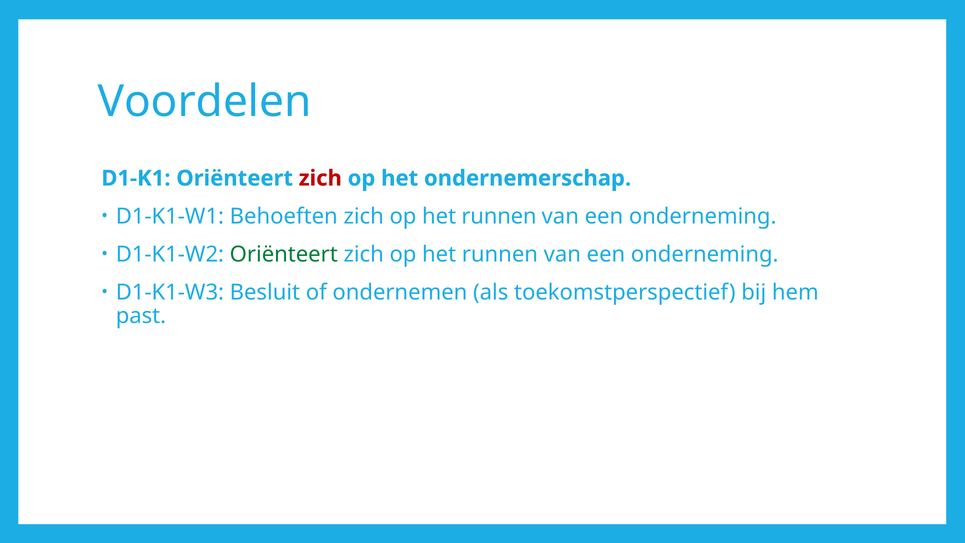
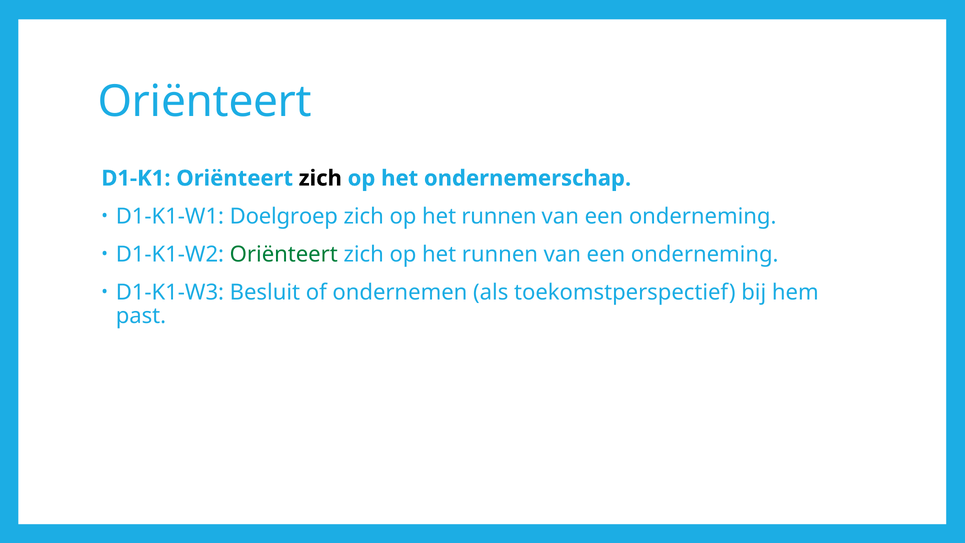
Voordelen: Voordelen -> Oriënteert (205, 102)
zich colour: red -> black (320, 178)
Behoeften: Behoeften -> Doelgroep (284, 216)
